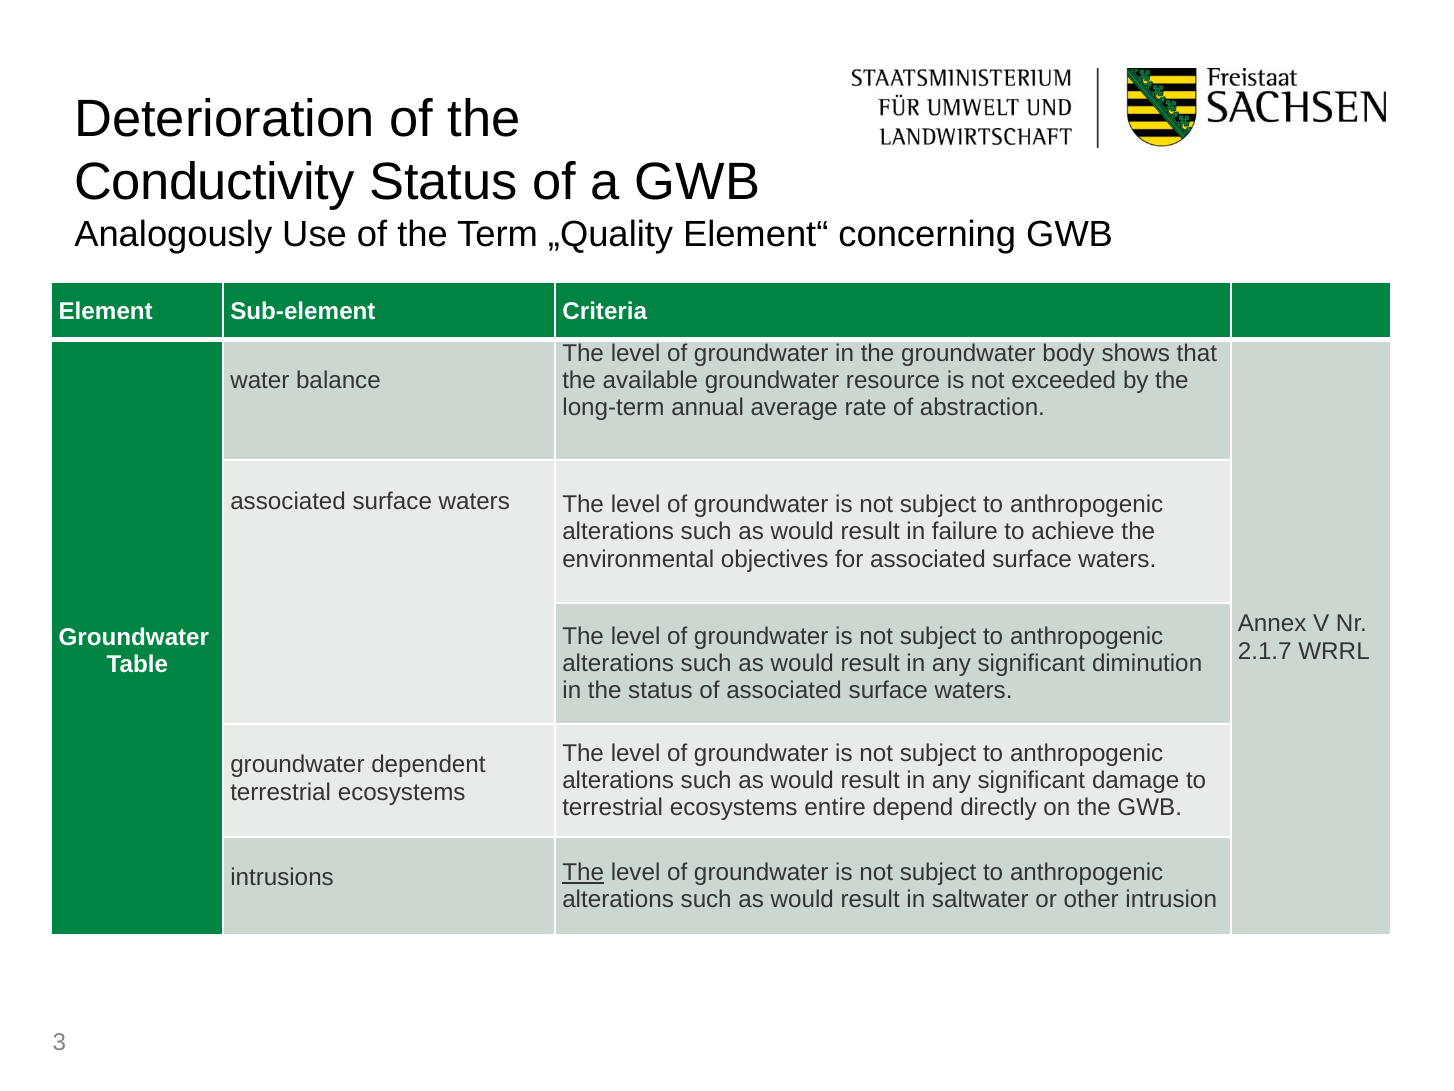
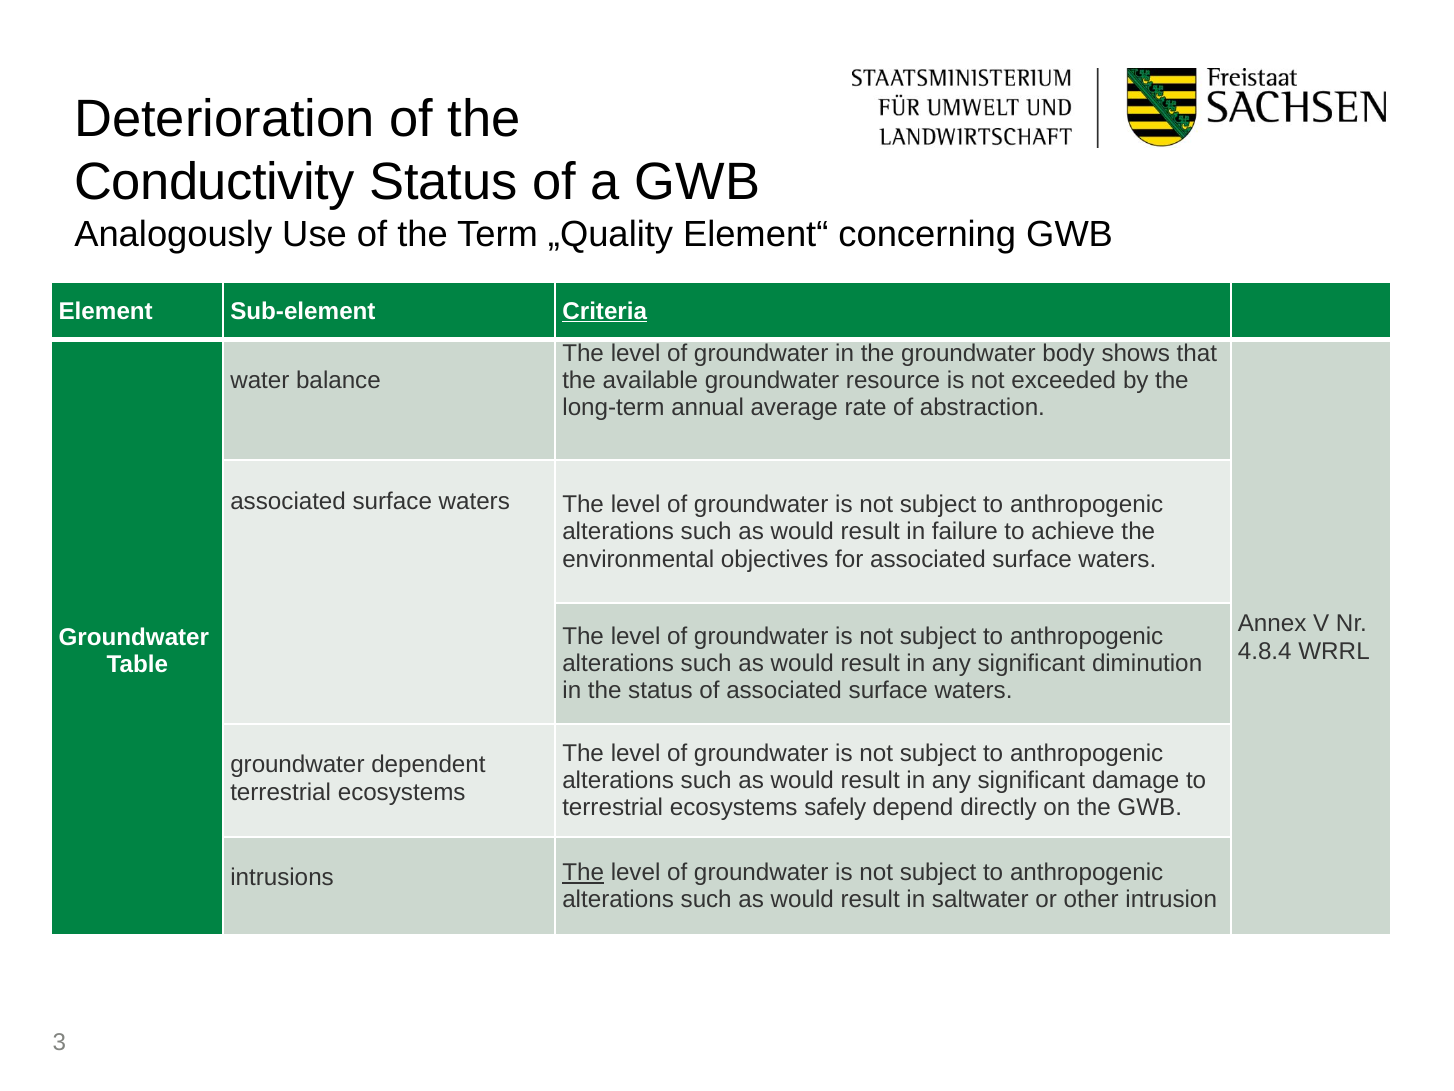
Criteria underline: none -> present (605, 311)
2.1.7: 2.1.7 -> 4.8.4 (1265, 651)
entire: entire -> safely (835, 808)
